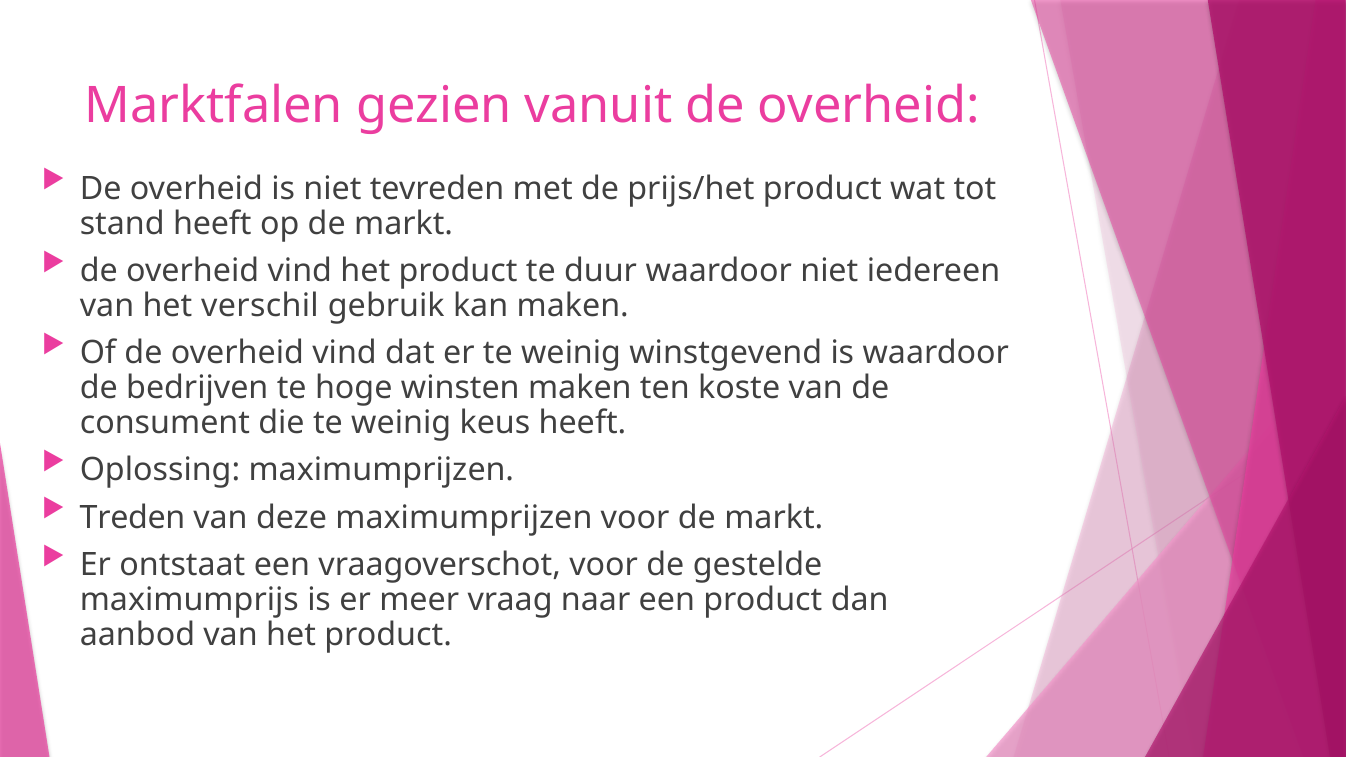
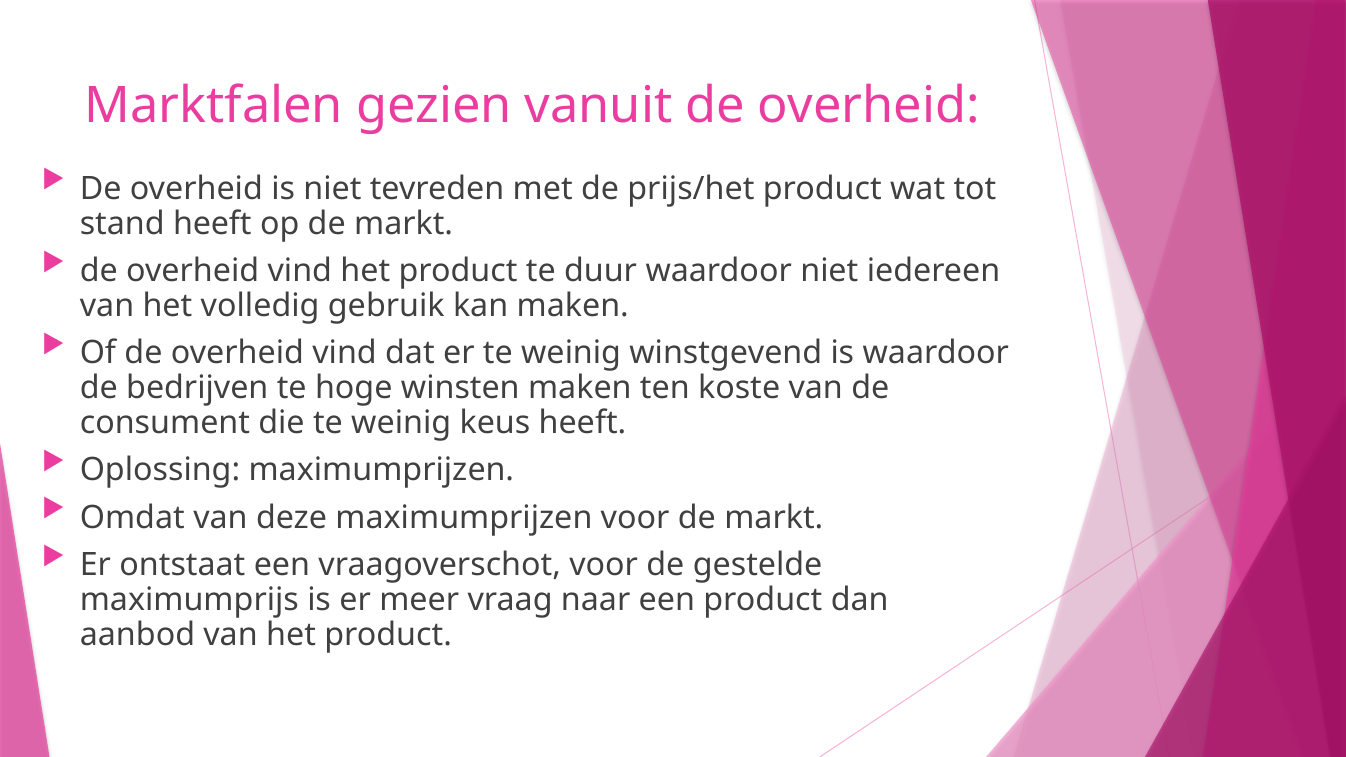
verschil: verschil -> volledig (260, 306)
Treden: Treden -> Omdat (132, 518)
